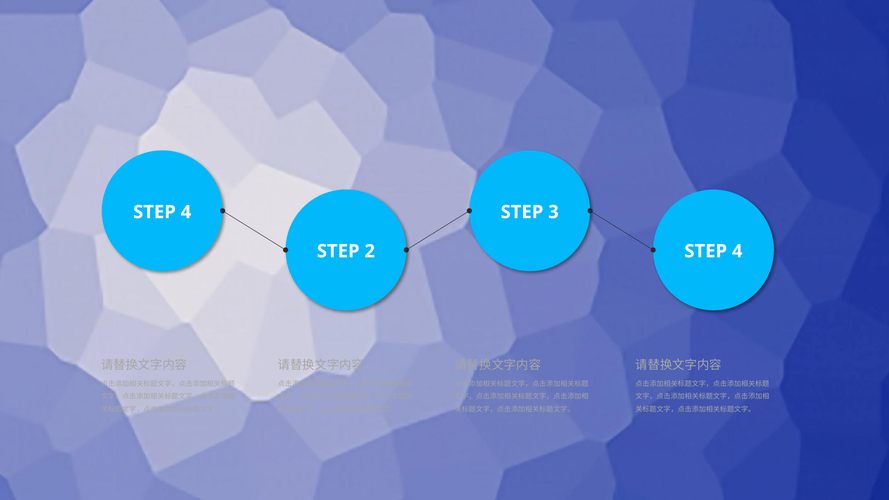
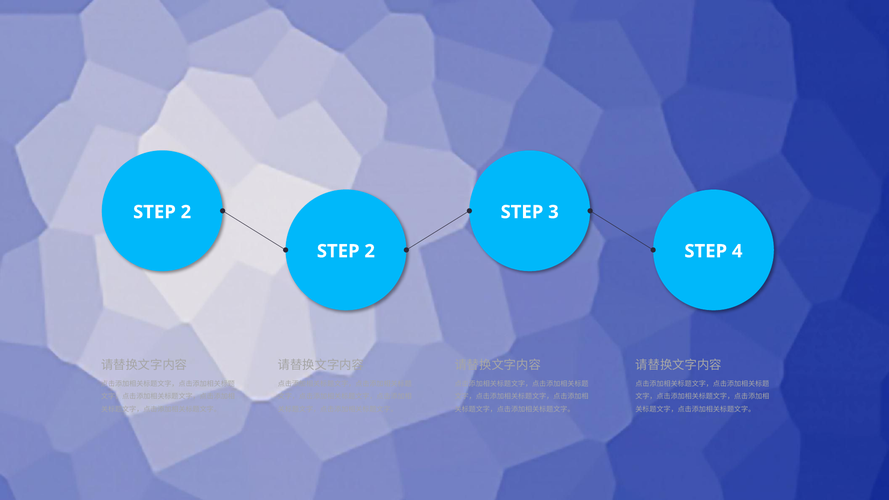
4: 4 -> 2 (186, 212)
